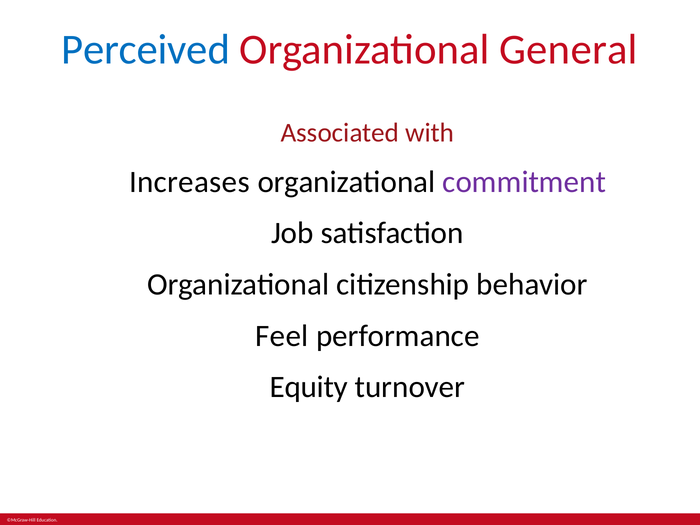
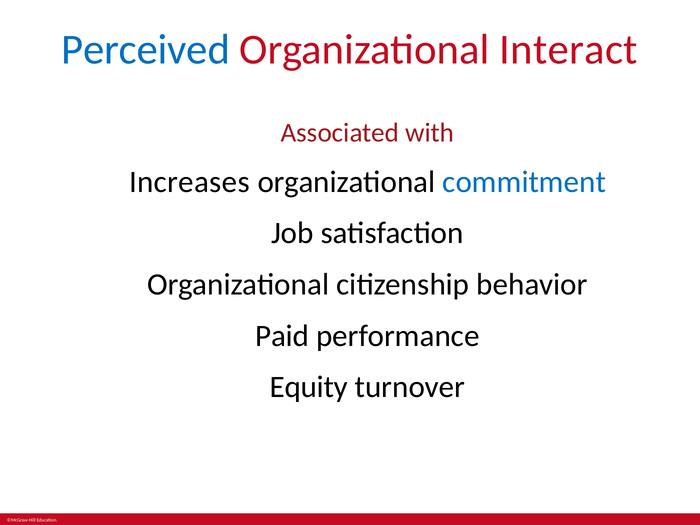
General: General -> Interact (568, 50)
commitment colour: purple -> blue (524, 182)
Feel: Feel -> Paid (282, 336)
